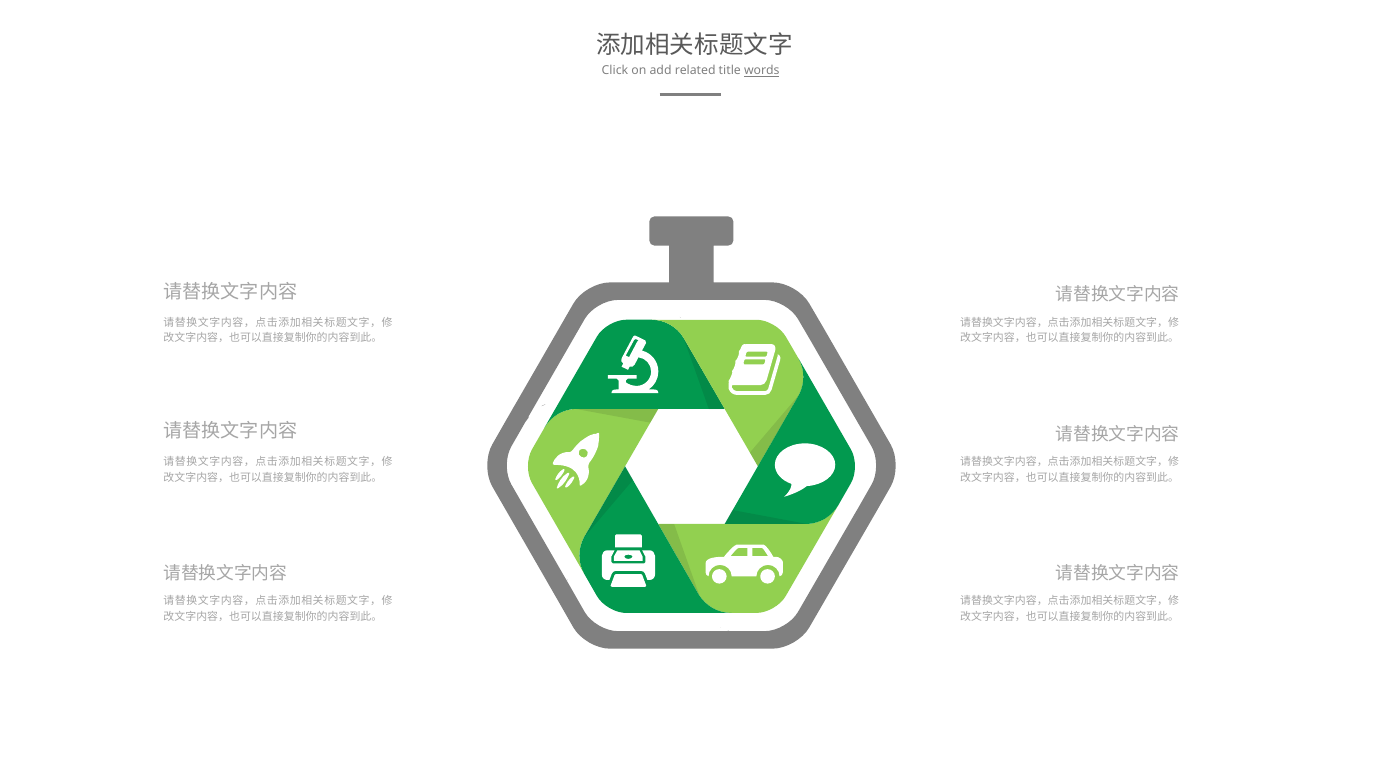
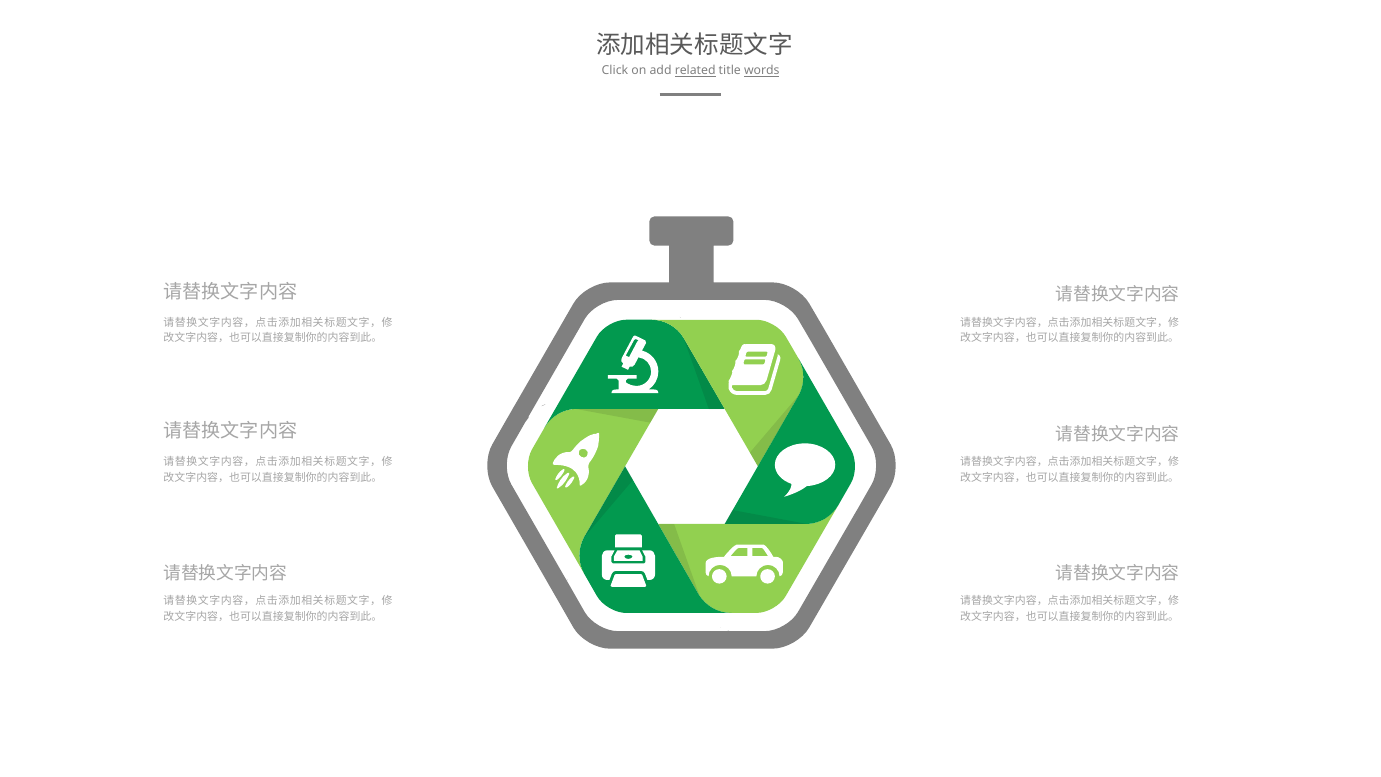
related underline: none -> present (695, 71)
